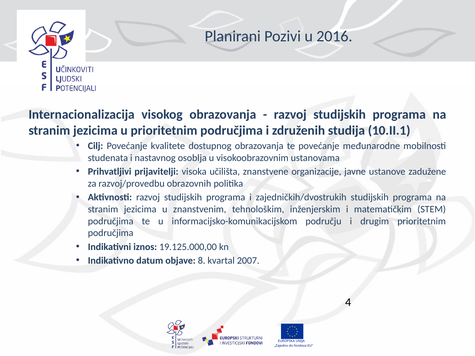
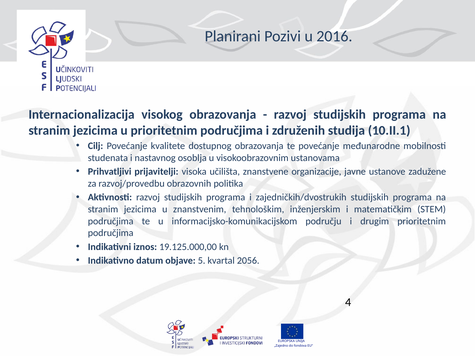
8: 8 -> 5 (202, 261)
2007: 2007 -> 2056 (248, 261)
